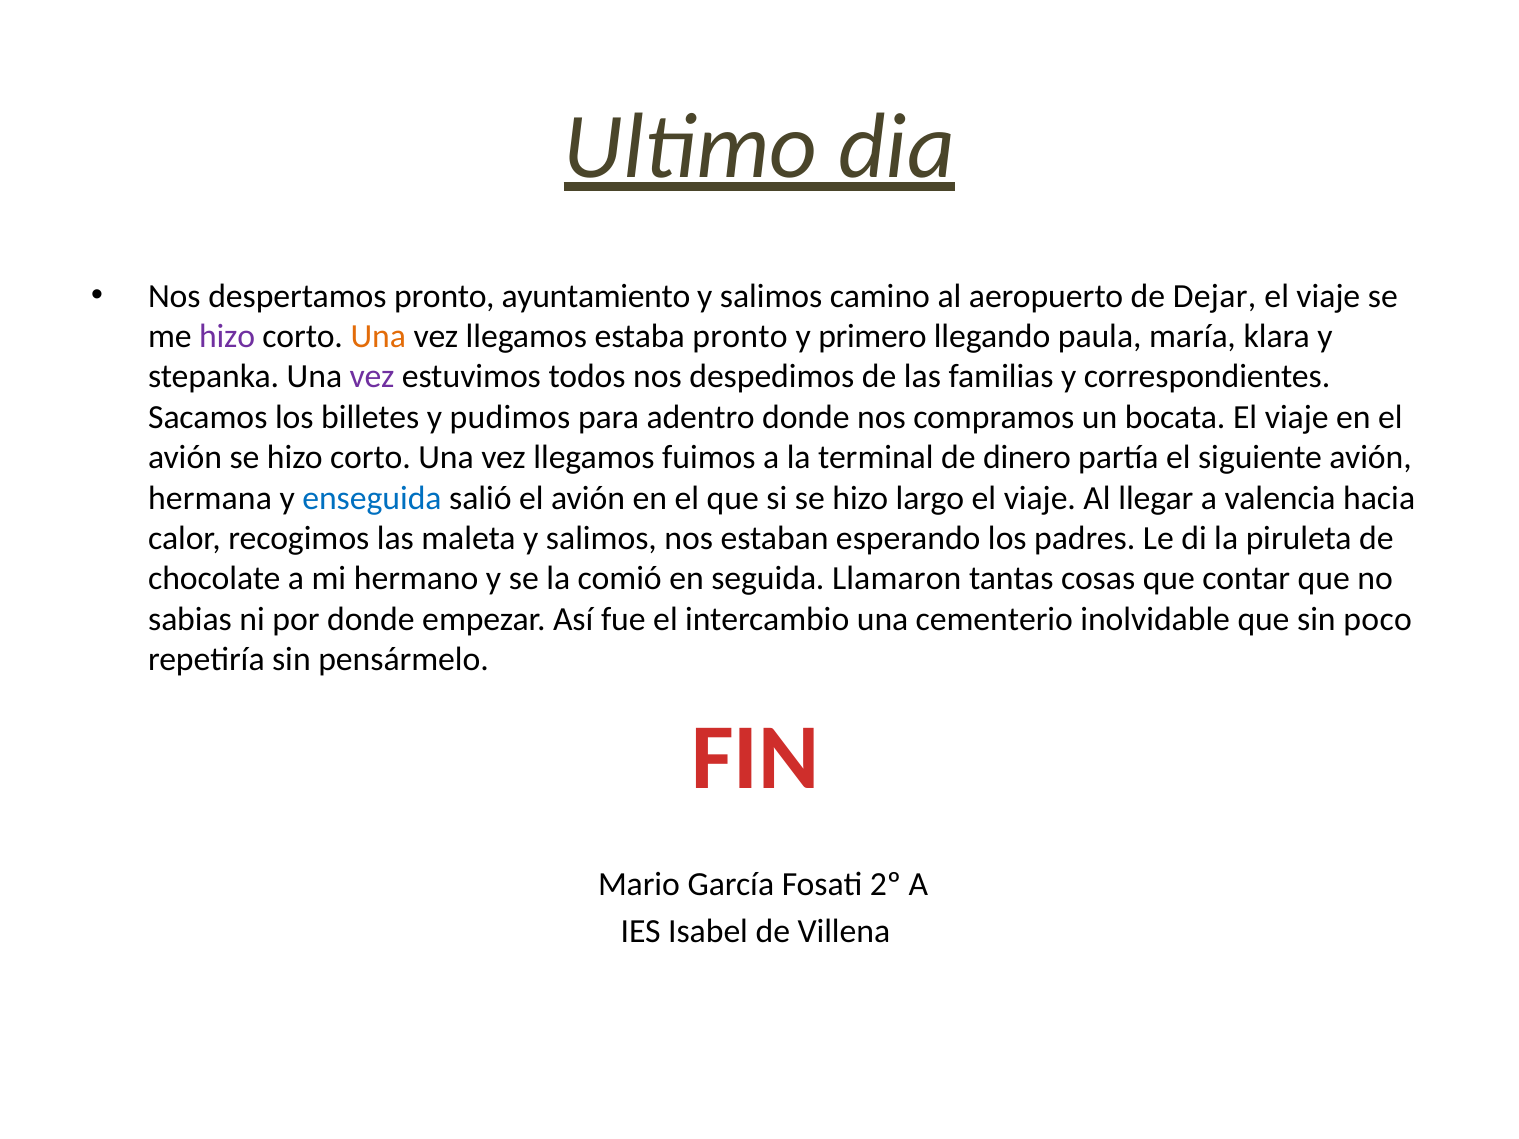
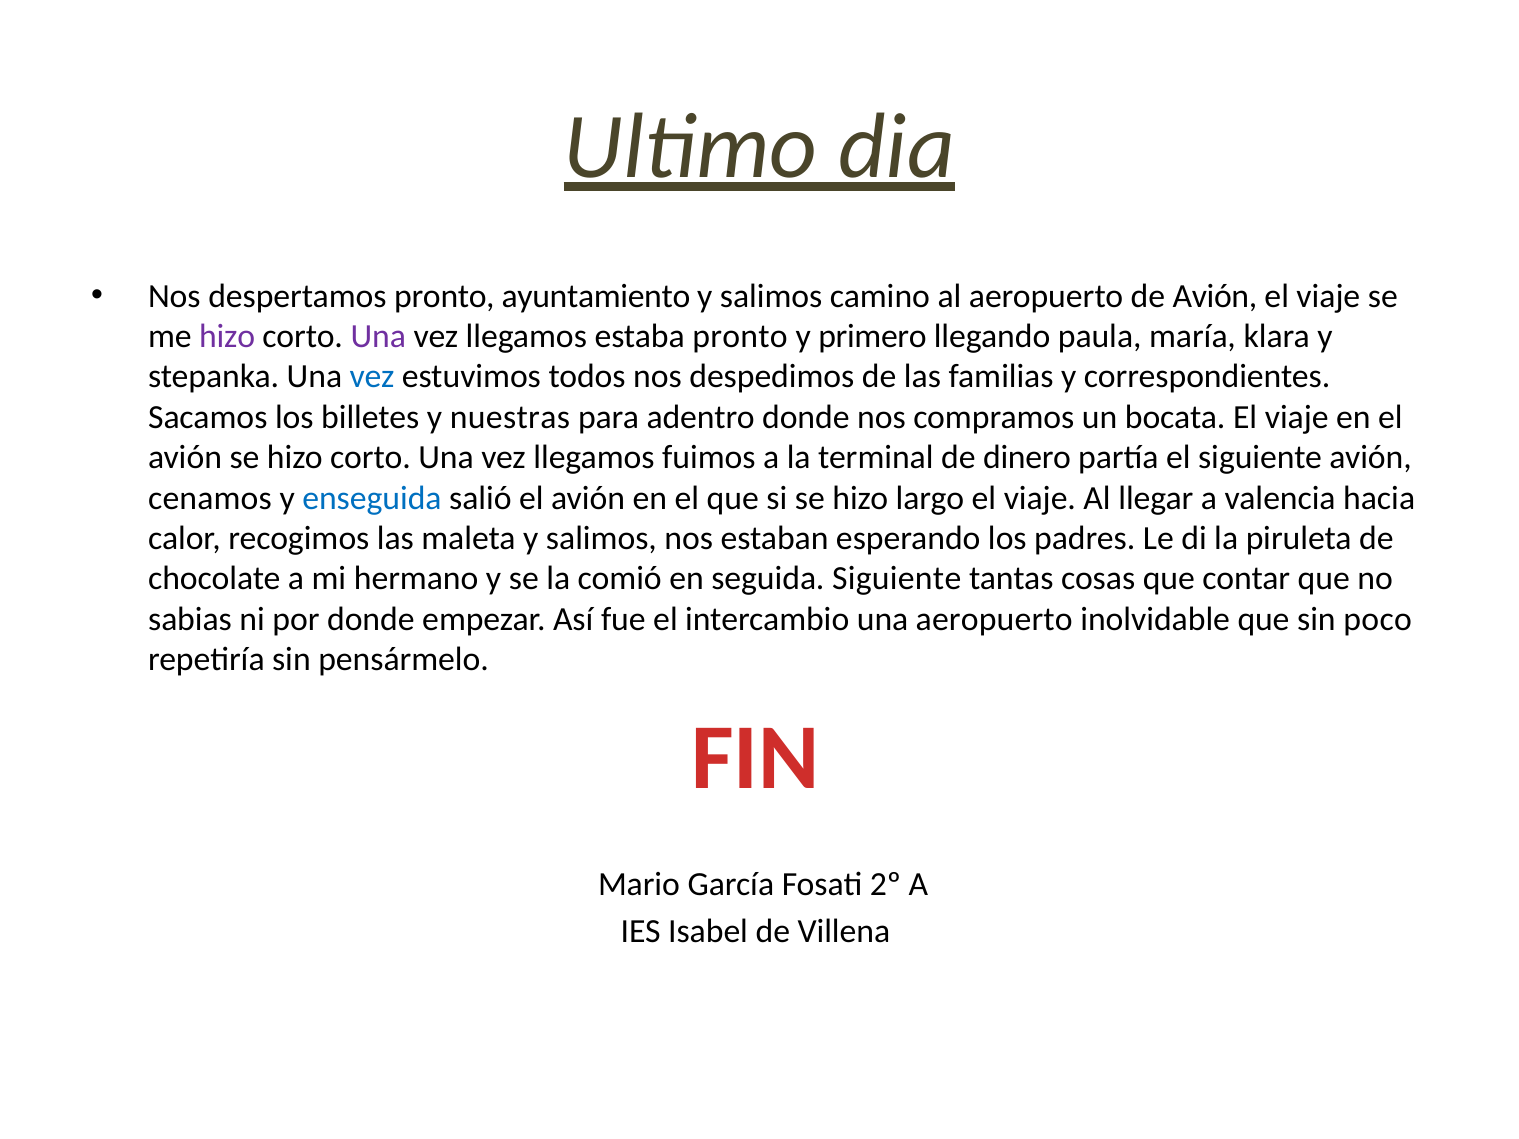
de Dejar: Dejar -> Avión (1215, 296)
Una colour: orange -> purple (378, 336)
vez colour: purple -> blue (372, 377)
pudimos: pudimos -> nuestras (510, 417)
hermana: hermana -> cenamos (210, 498)
seguida Llamaron: Llamaron -> Siguiente (897, 579)
una cementerio: cementerio -> aeropuerto (994, 619)
